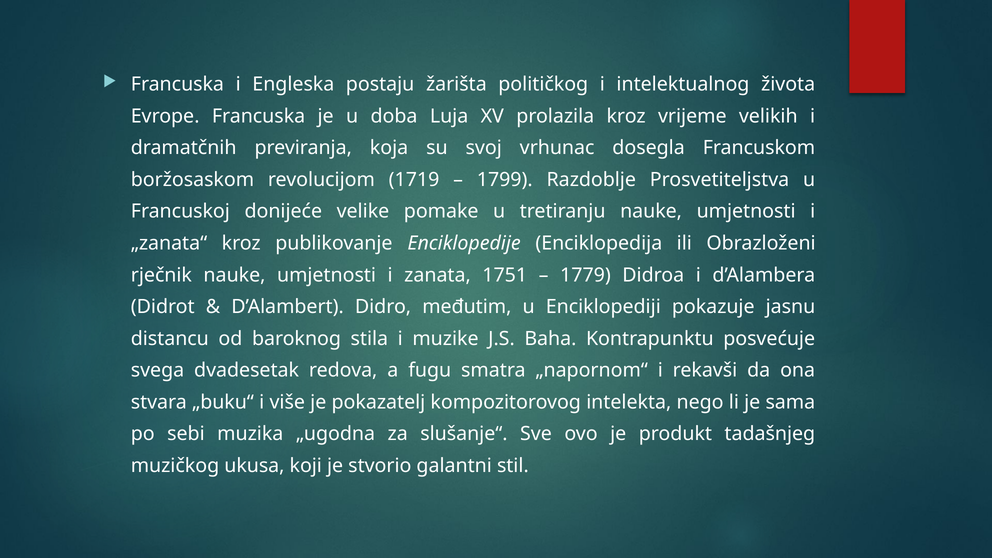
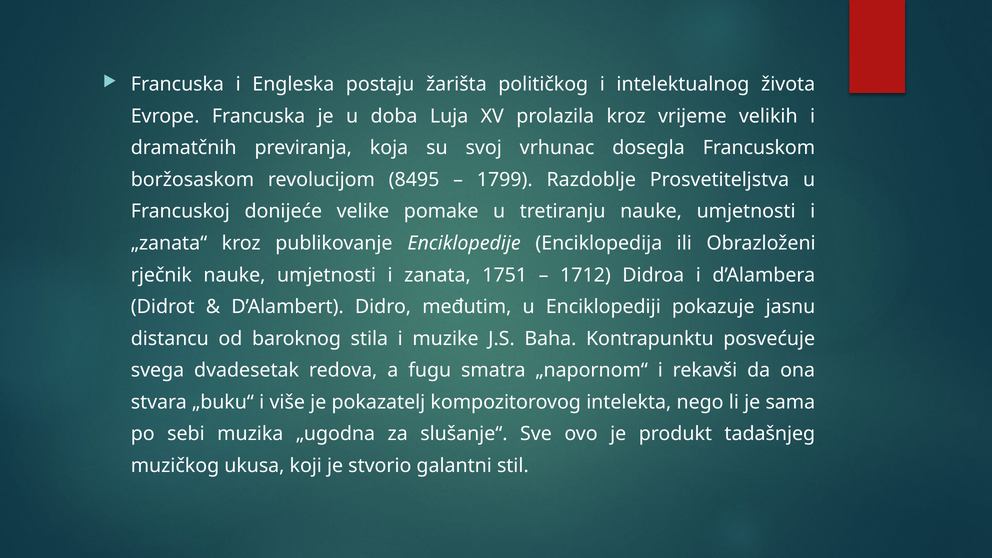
1719: 1719 -> 8495 (414, 180)
1779: 1779 -> 1712 (585, 275)
